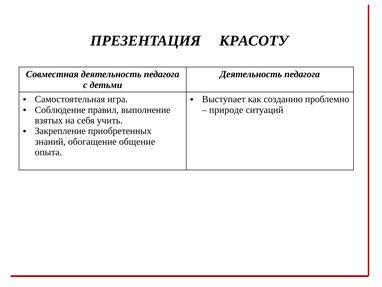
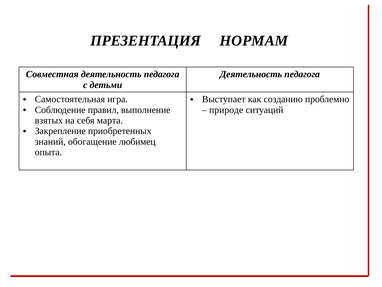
КРАСОТУ: КРАСОТУ -> НОРМАМ (254, 41)
учить: учить -> марта (110, 120)
общение: общение -> любимец (137, 141)
